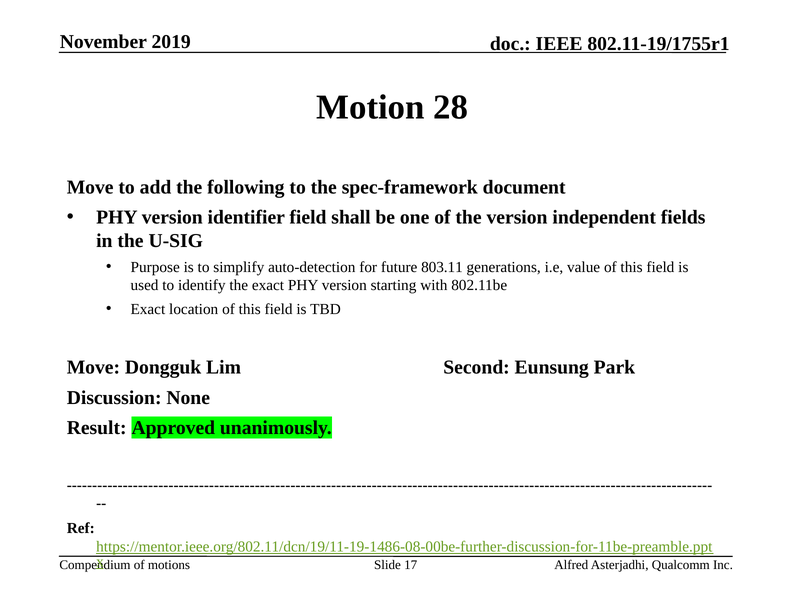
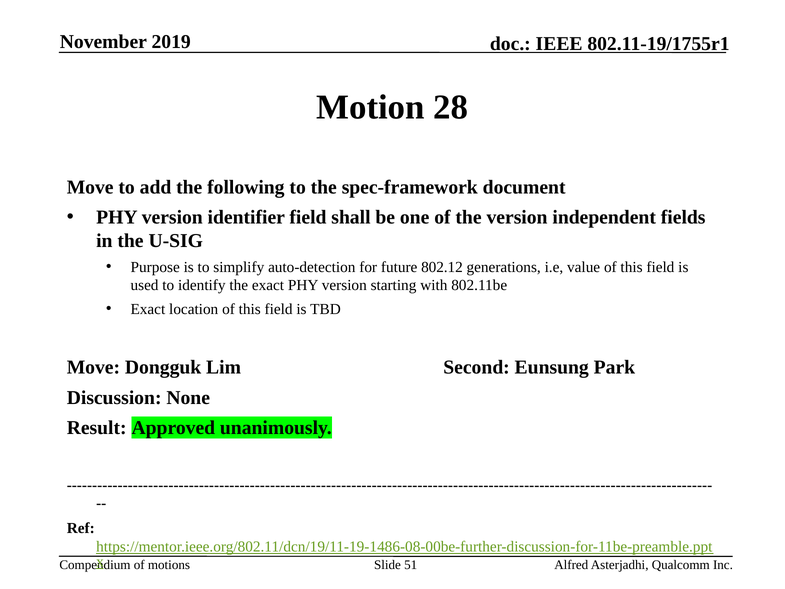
803.11: 803.11 -> 802.12 (442, 267)
17: 17 -> 51 (411, 565)
